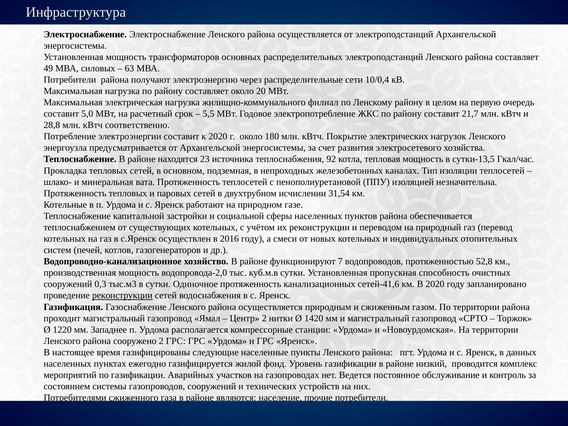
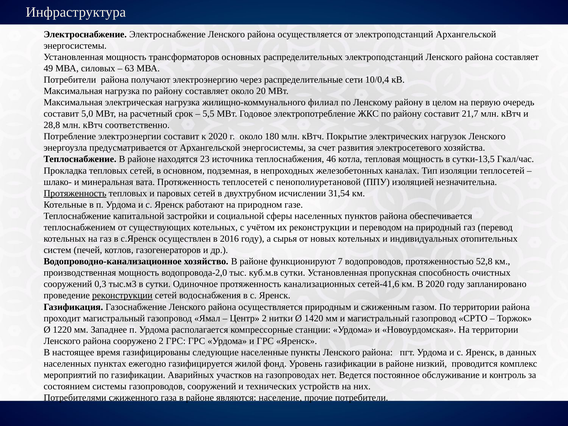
92: 92 -> 46 (331, 159)
Протяженность underline: none -> present (75, 193)
смеси: смеси -> сырья (285, 239)
